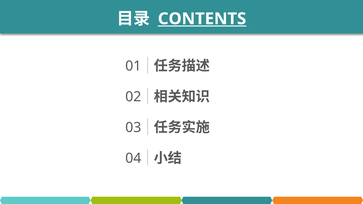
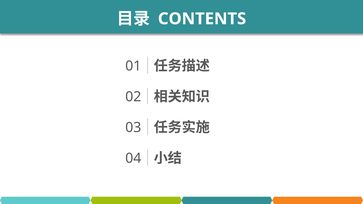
CONTENTS underline: present -> none (202, 19)
